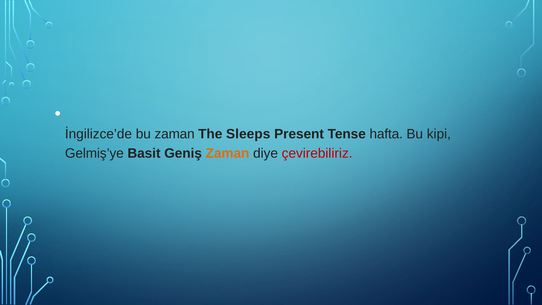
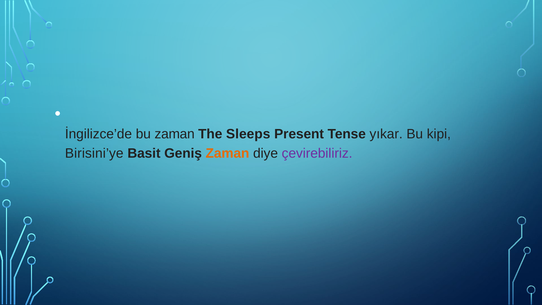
hafta: hafta -> yıkar (386, 134)
Gelmiş’ye: Gelmiş’ye -> Birisini’ye (94, 153)
çevirebiliriz colour: red -> purple (317, 153)
